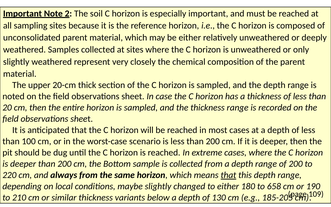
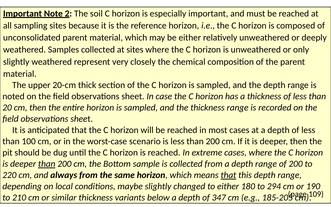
than underline: none -> present (47, 164)
658: 658 -> 294 (274, 186)
130: 130 -> 347 (219, 198)
